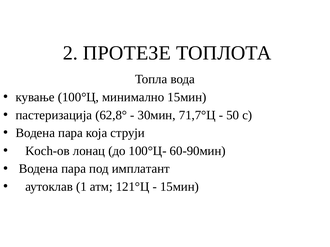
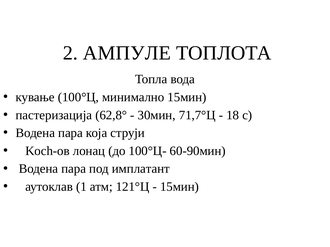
ПРОТЕЗЕ: ПРОТЕЗЕ -> АМПУЛЕ (127, 53)
50: 50 -> 18 (233, 115)
